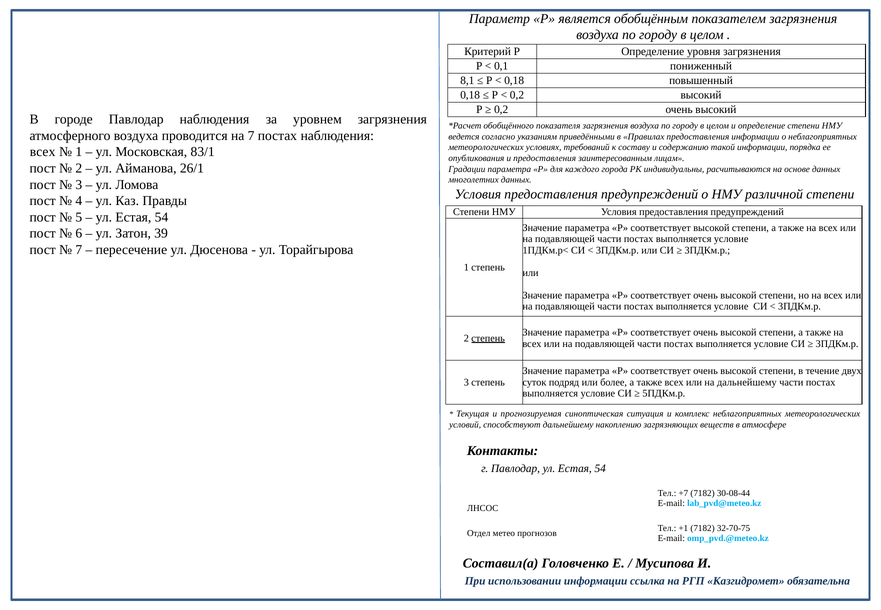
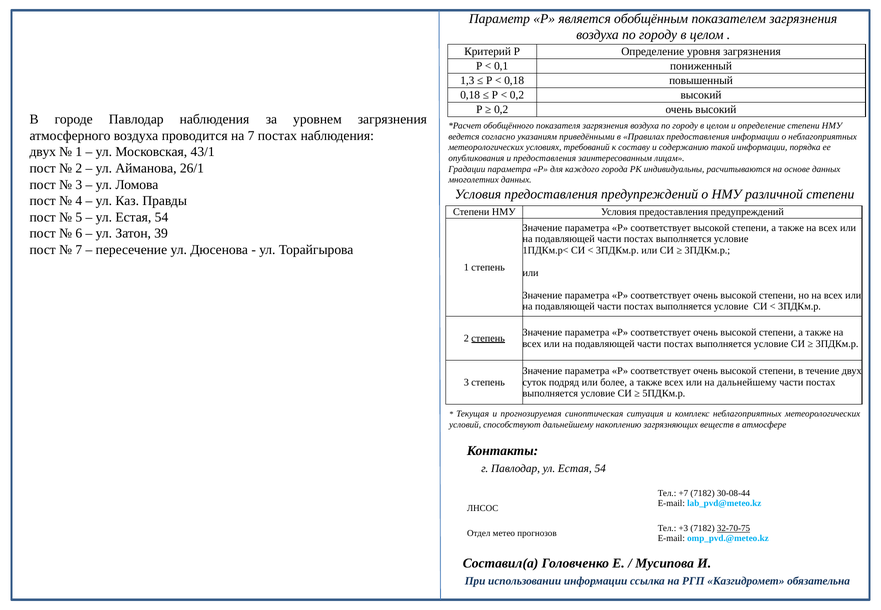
8,1: 8,1 -> 1,3 (467, 80)
всех: всех -> двух (43, 152)
83/1: 83/1 -> 43/1 (203, 152)
+1: +1 -> +3 (683, 528)
32-70-75 underline: none -> present (733, 528)
